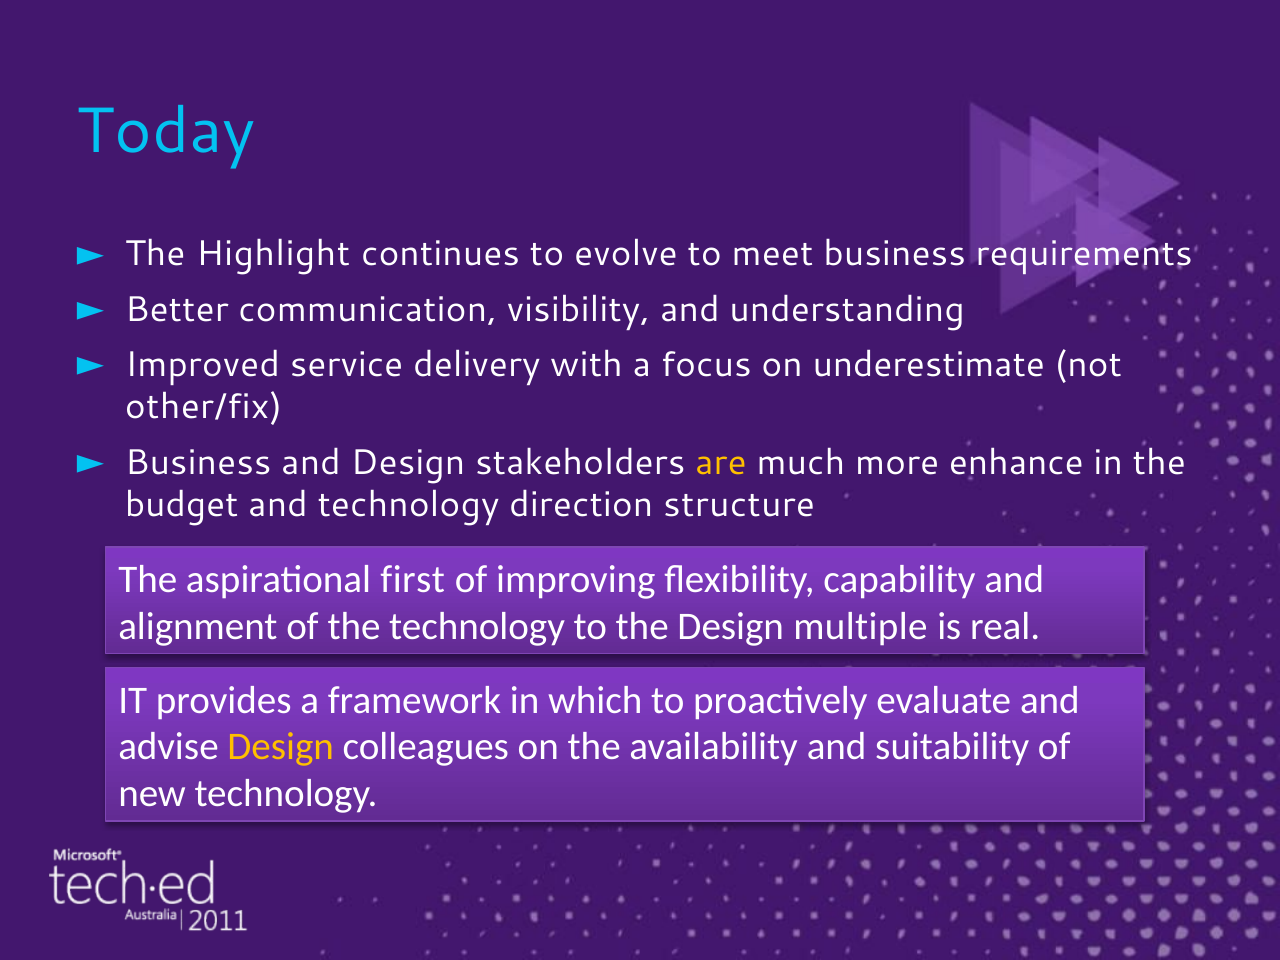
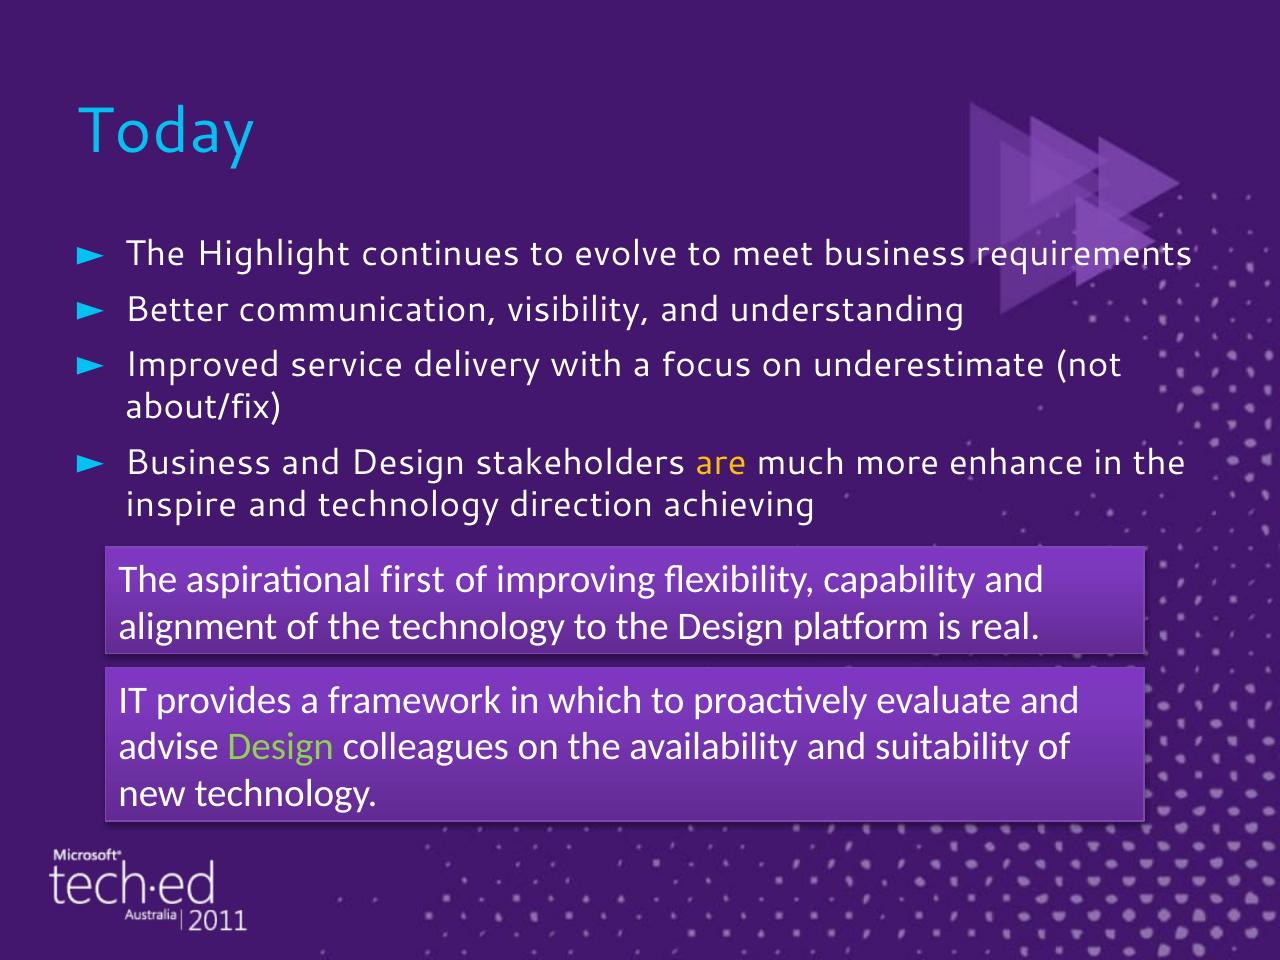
other/fix: other/fix -> about/fix (204, 407)
budget: budget -> inspire (181, 505)
structure: structure -> achieving (739, 505)
multiple: multiple -> platform (861, 627)
Design colour: yellow -> light green (281, 747)
